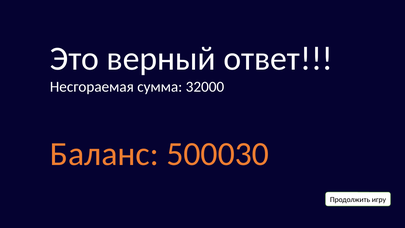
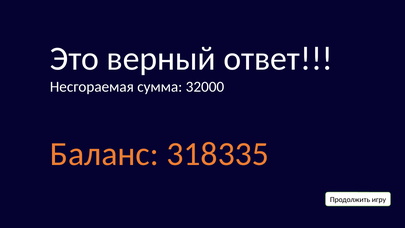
500030: 500030 -> 318335 (218, 154)
